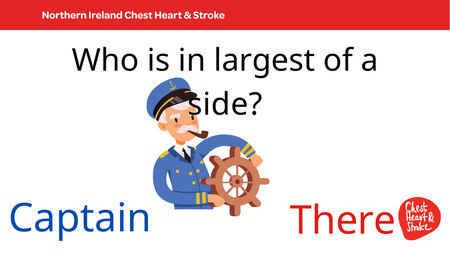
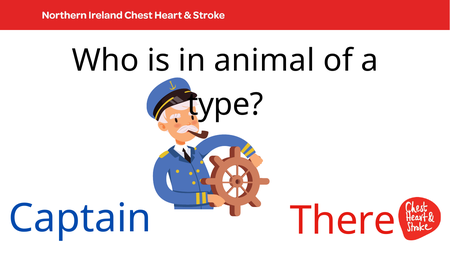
largest: largest -> animal (264, 61)
side: side -> type (225, 104)
